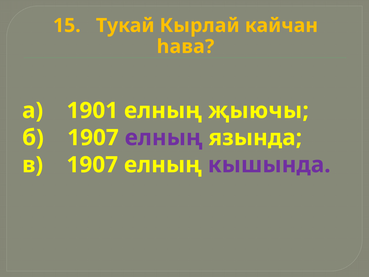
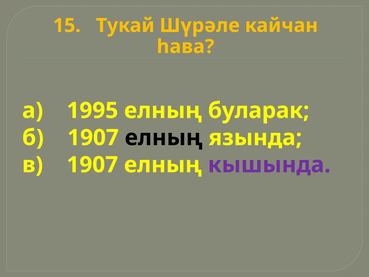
Кырлай: Кырлай -> Шүрәле (200, 26)
1901: 1901 -> 1995 (92, 110)
җыючы: җыючы -> буларак (259, 110)
елның colour: purple -> black (164, 138)
